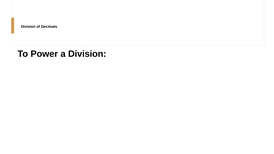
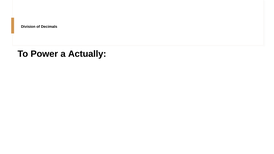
a Division: Division -> Actually (87, 54)
